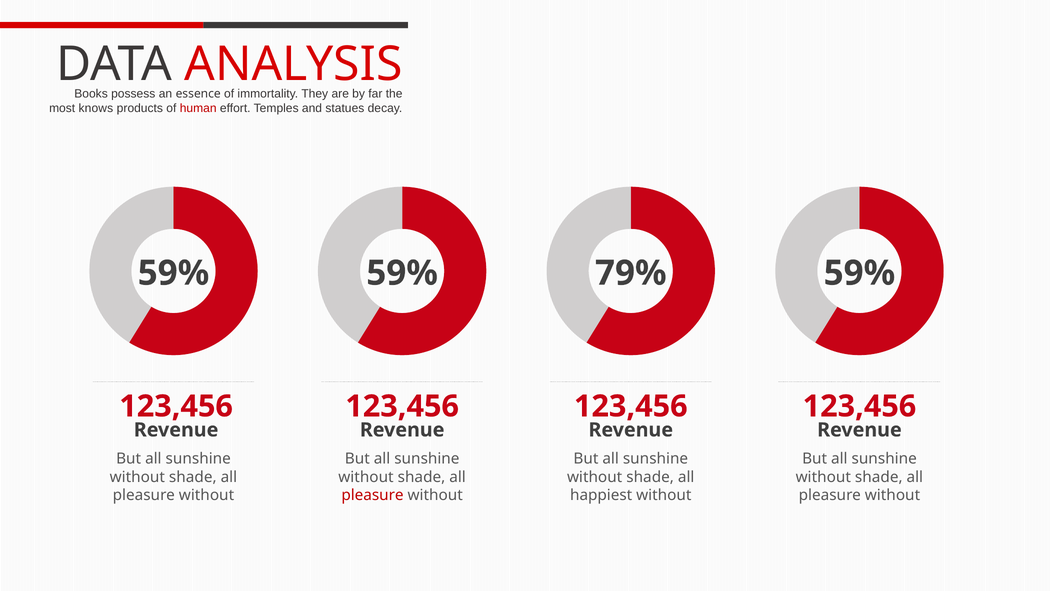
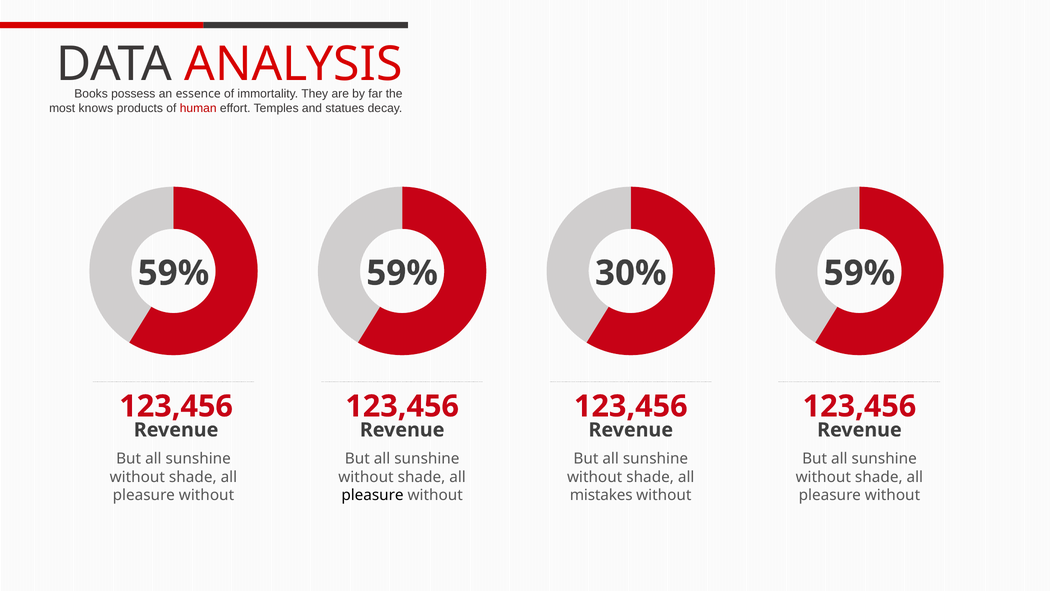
79%: 79% -> 30% (631, 273)
pleasure colour: red -> black (372, 495)
happiest: happiest -> mistakes (601, 495)
